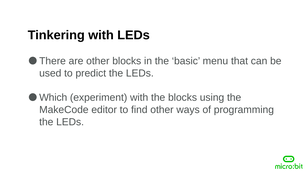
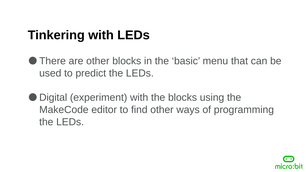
Which: Which -> Digital (53, 98)
